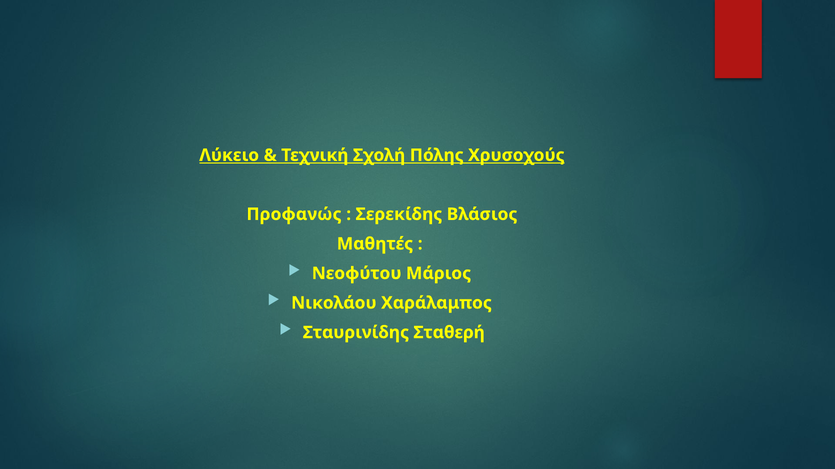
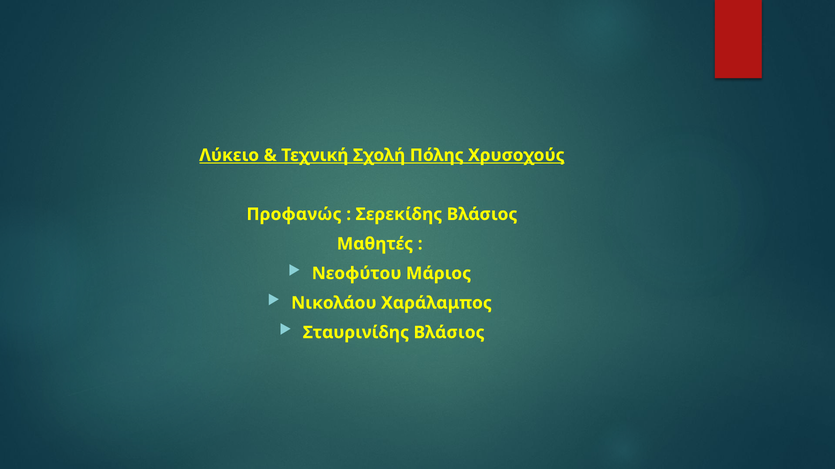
Σταυρινίδης Σταθερή: Σταθερή -> Βλάσιος (449, 333)
